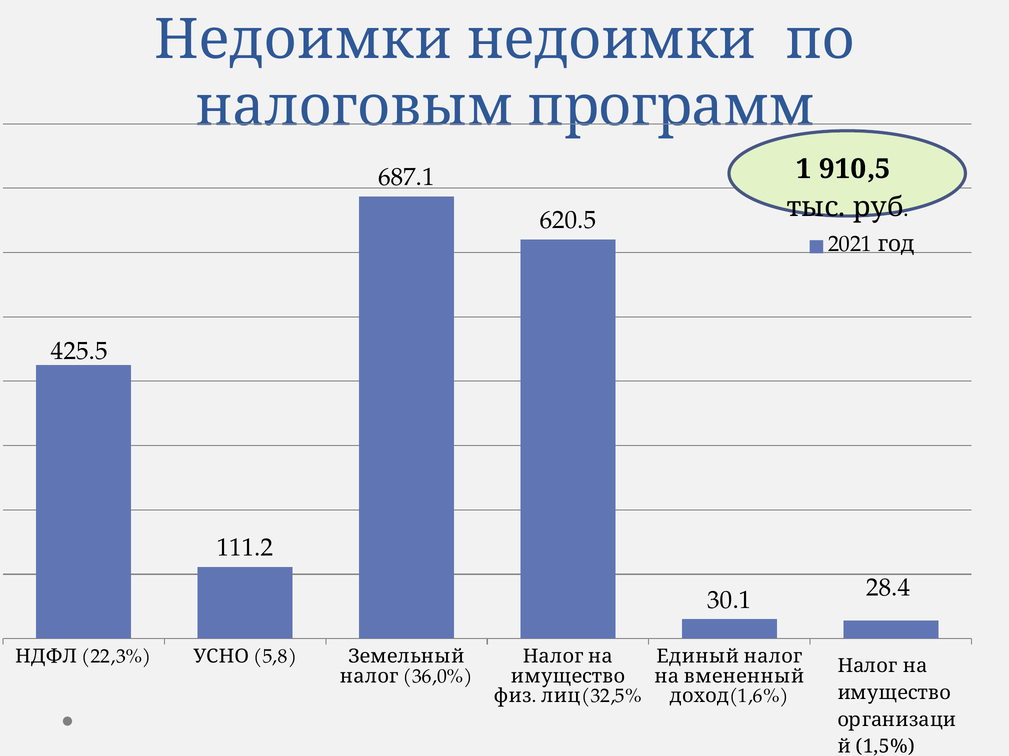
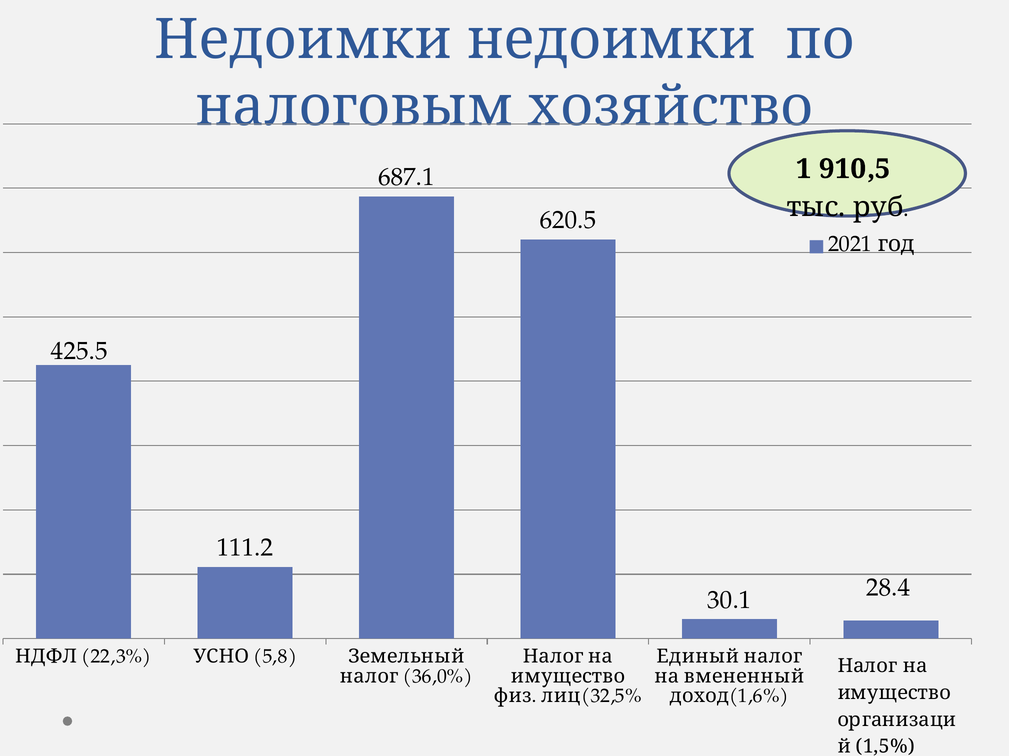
программ: программ -> хозяйство (671, 107)
